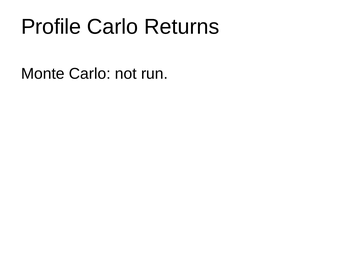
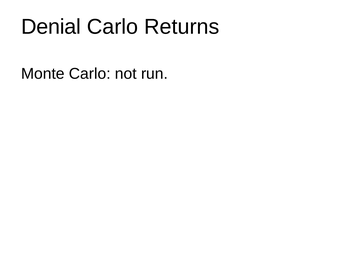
Profile: Profile -> Denial (51, 27)
